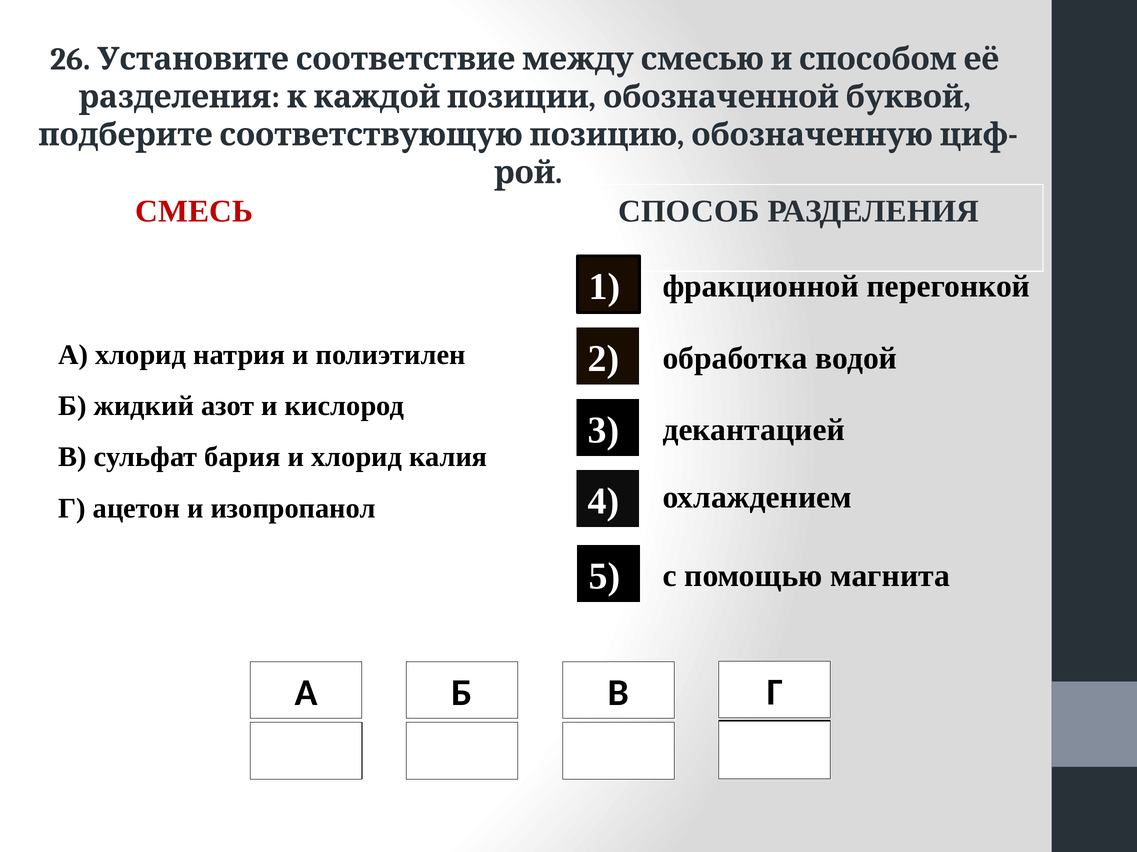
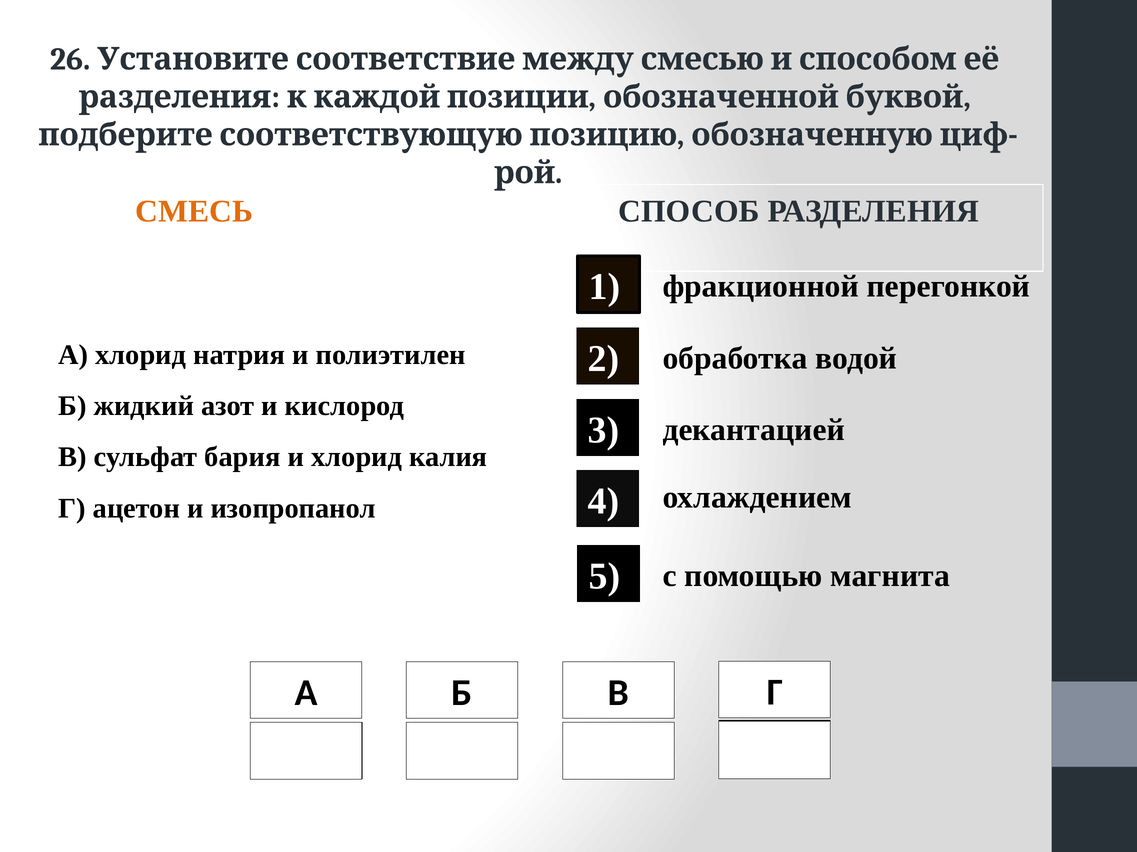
СМЕСЬ colour: red -> orange (194, 211)
